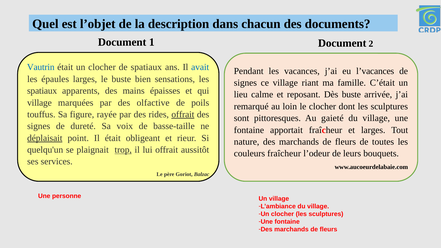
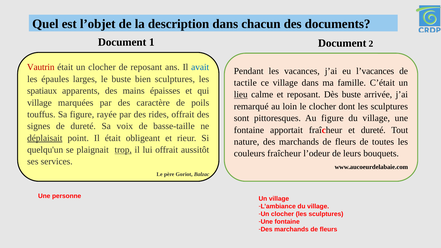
Vautrin colour: blue -> red (41, 67)
de spatiaux: spatiaux -> reposant (146, 67)
bien sensations: sensations -> sculptures (175, 79)
signes: signes -> tactile (245, 83)
village riant: riant -> dans (310, 83)
lieu underline: none -> present (241, 95)
olfactive: olfactive -> caractère (153, 103)
offrait underline: present -> none (183, 114)
Au gaieté: gaieté -> figure (332, 118)
et larges: larges -> dureté (373, 130)
